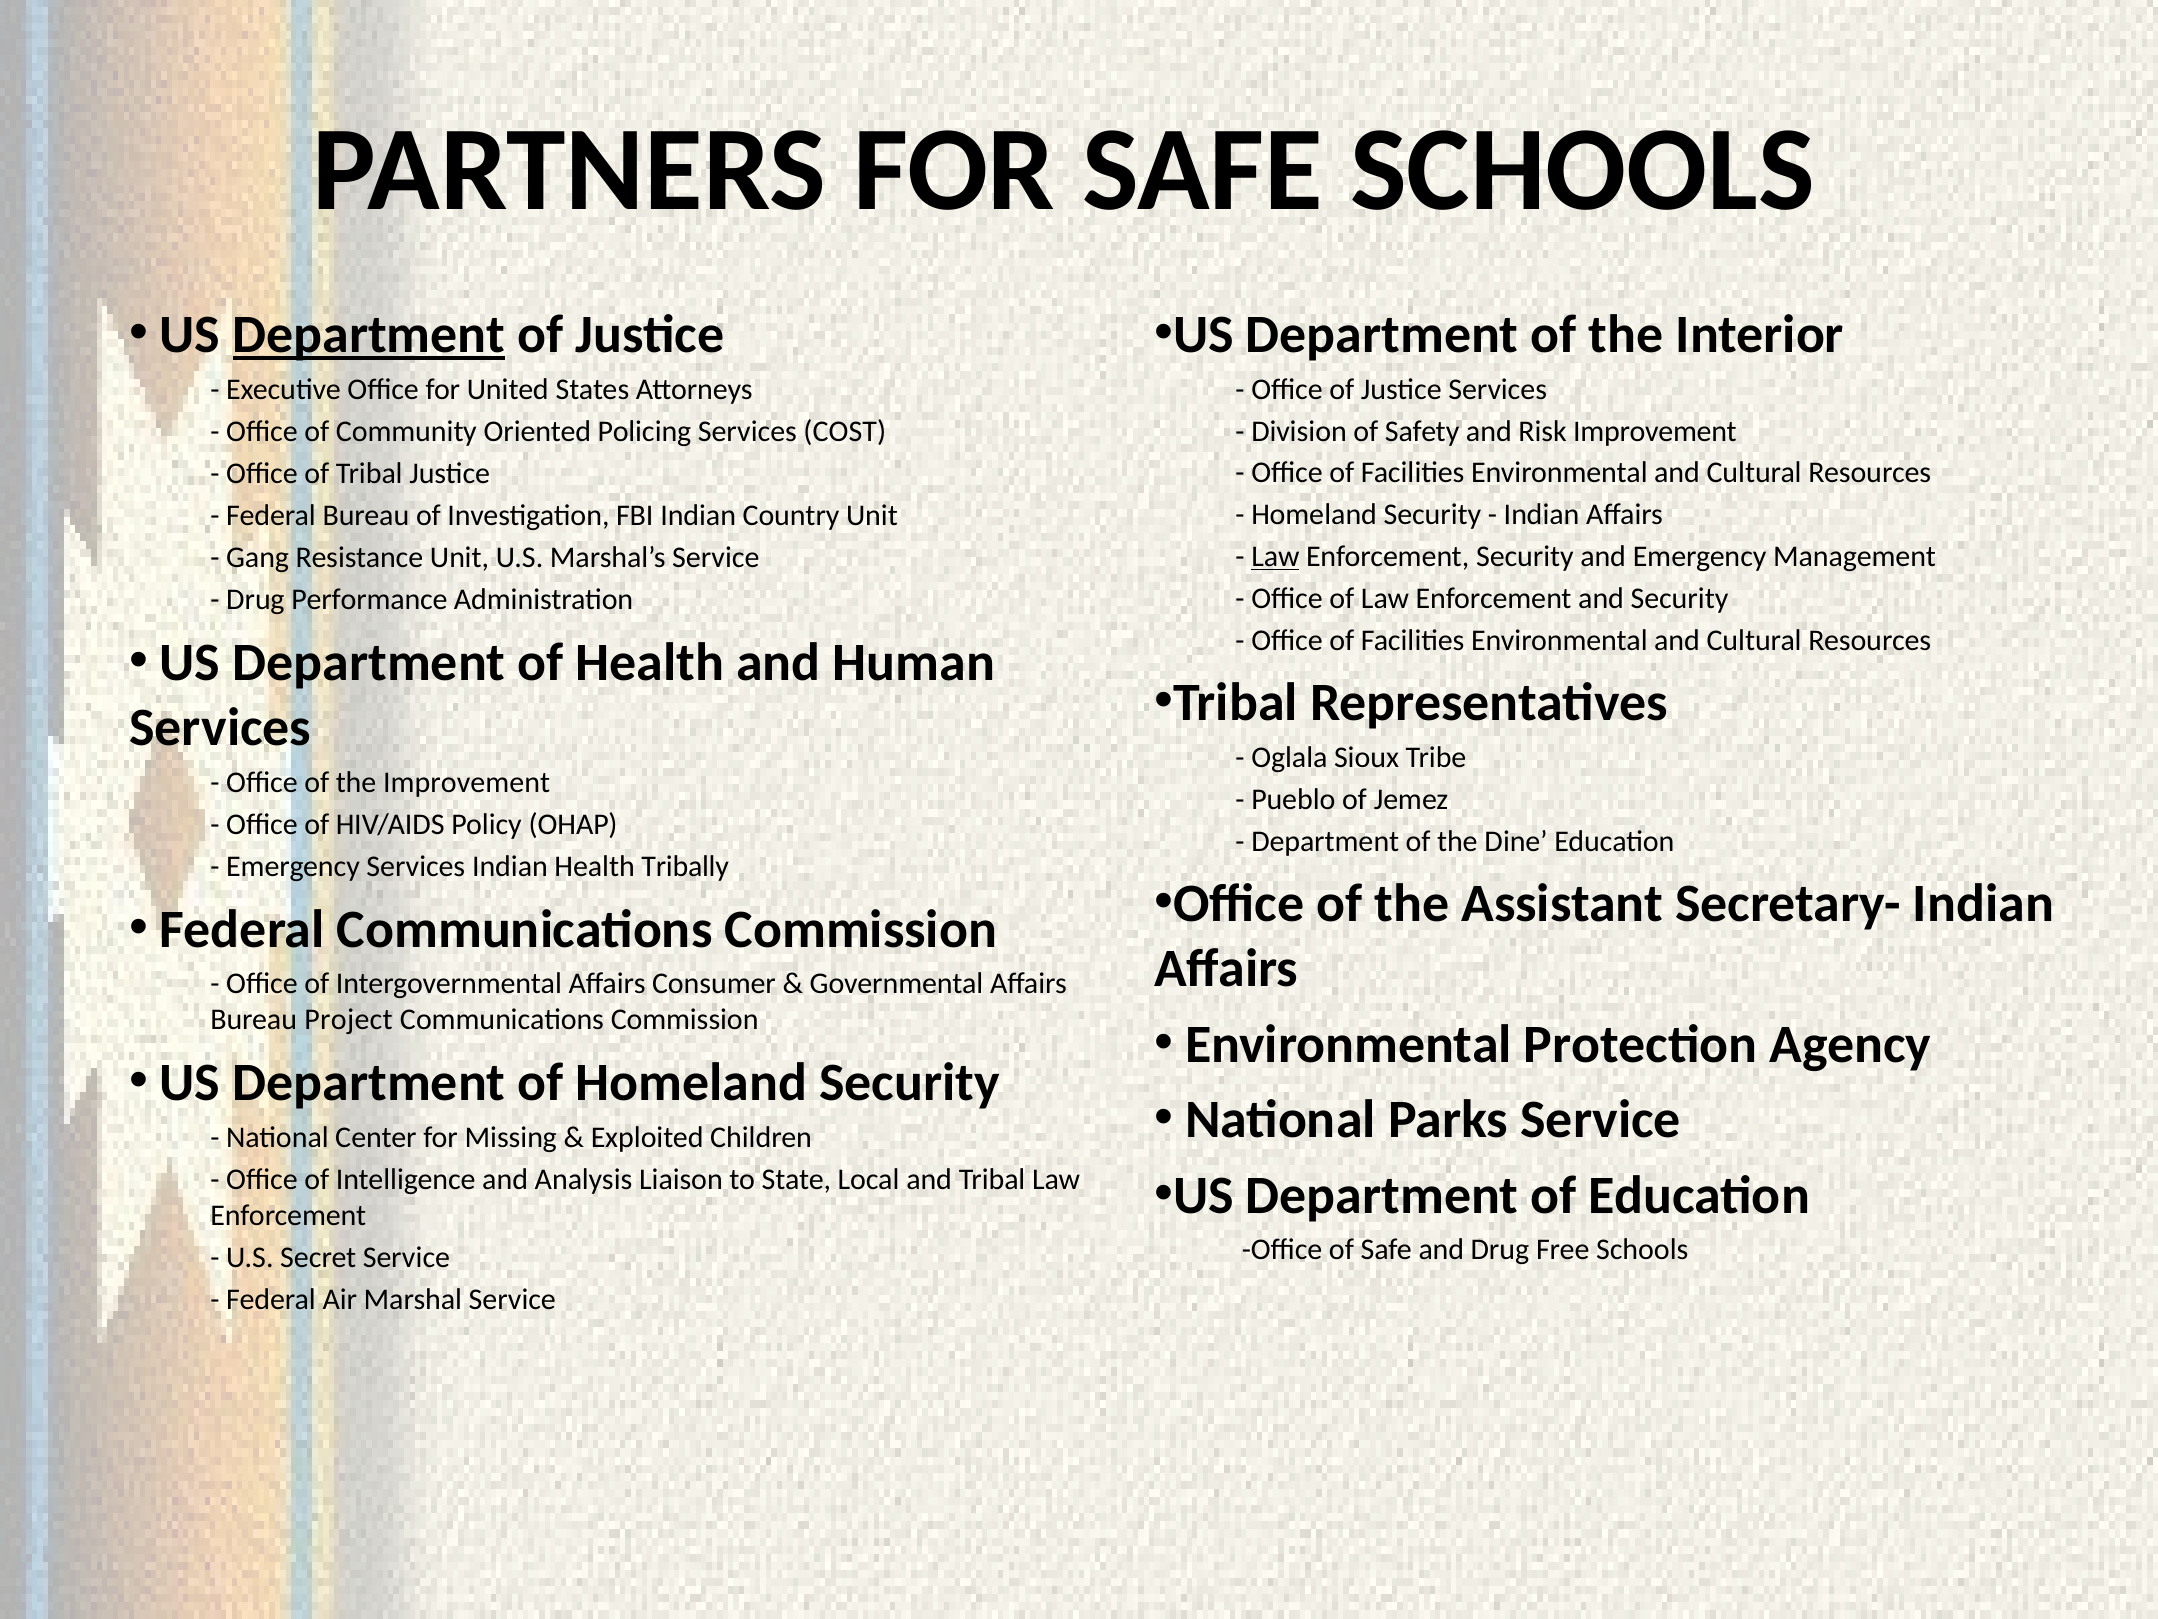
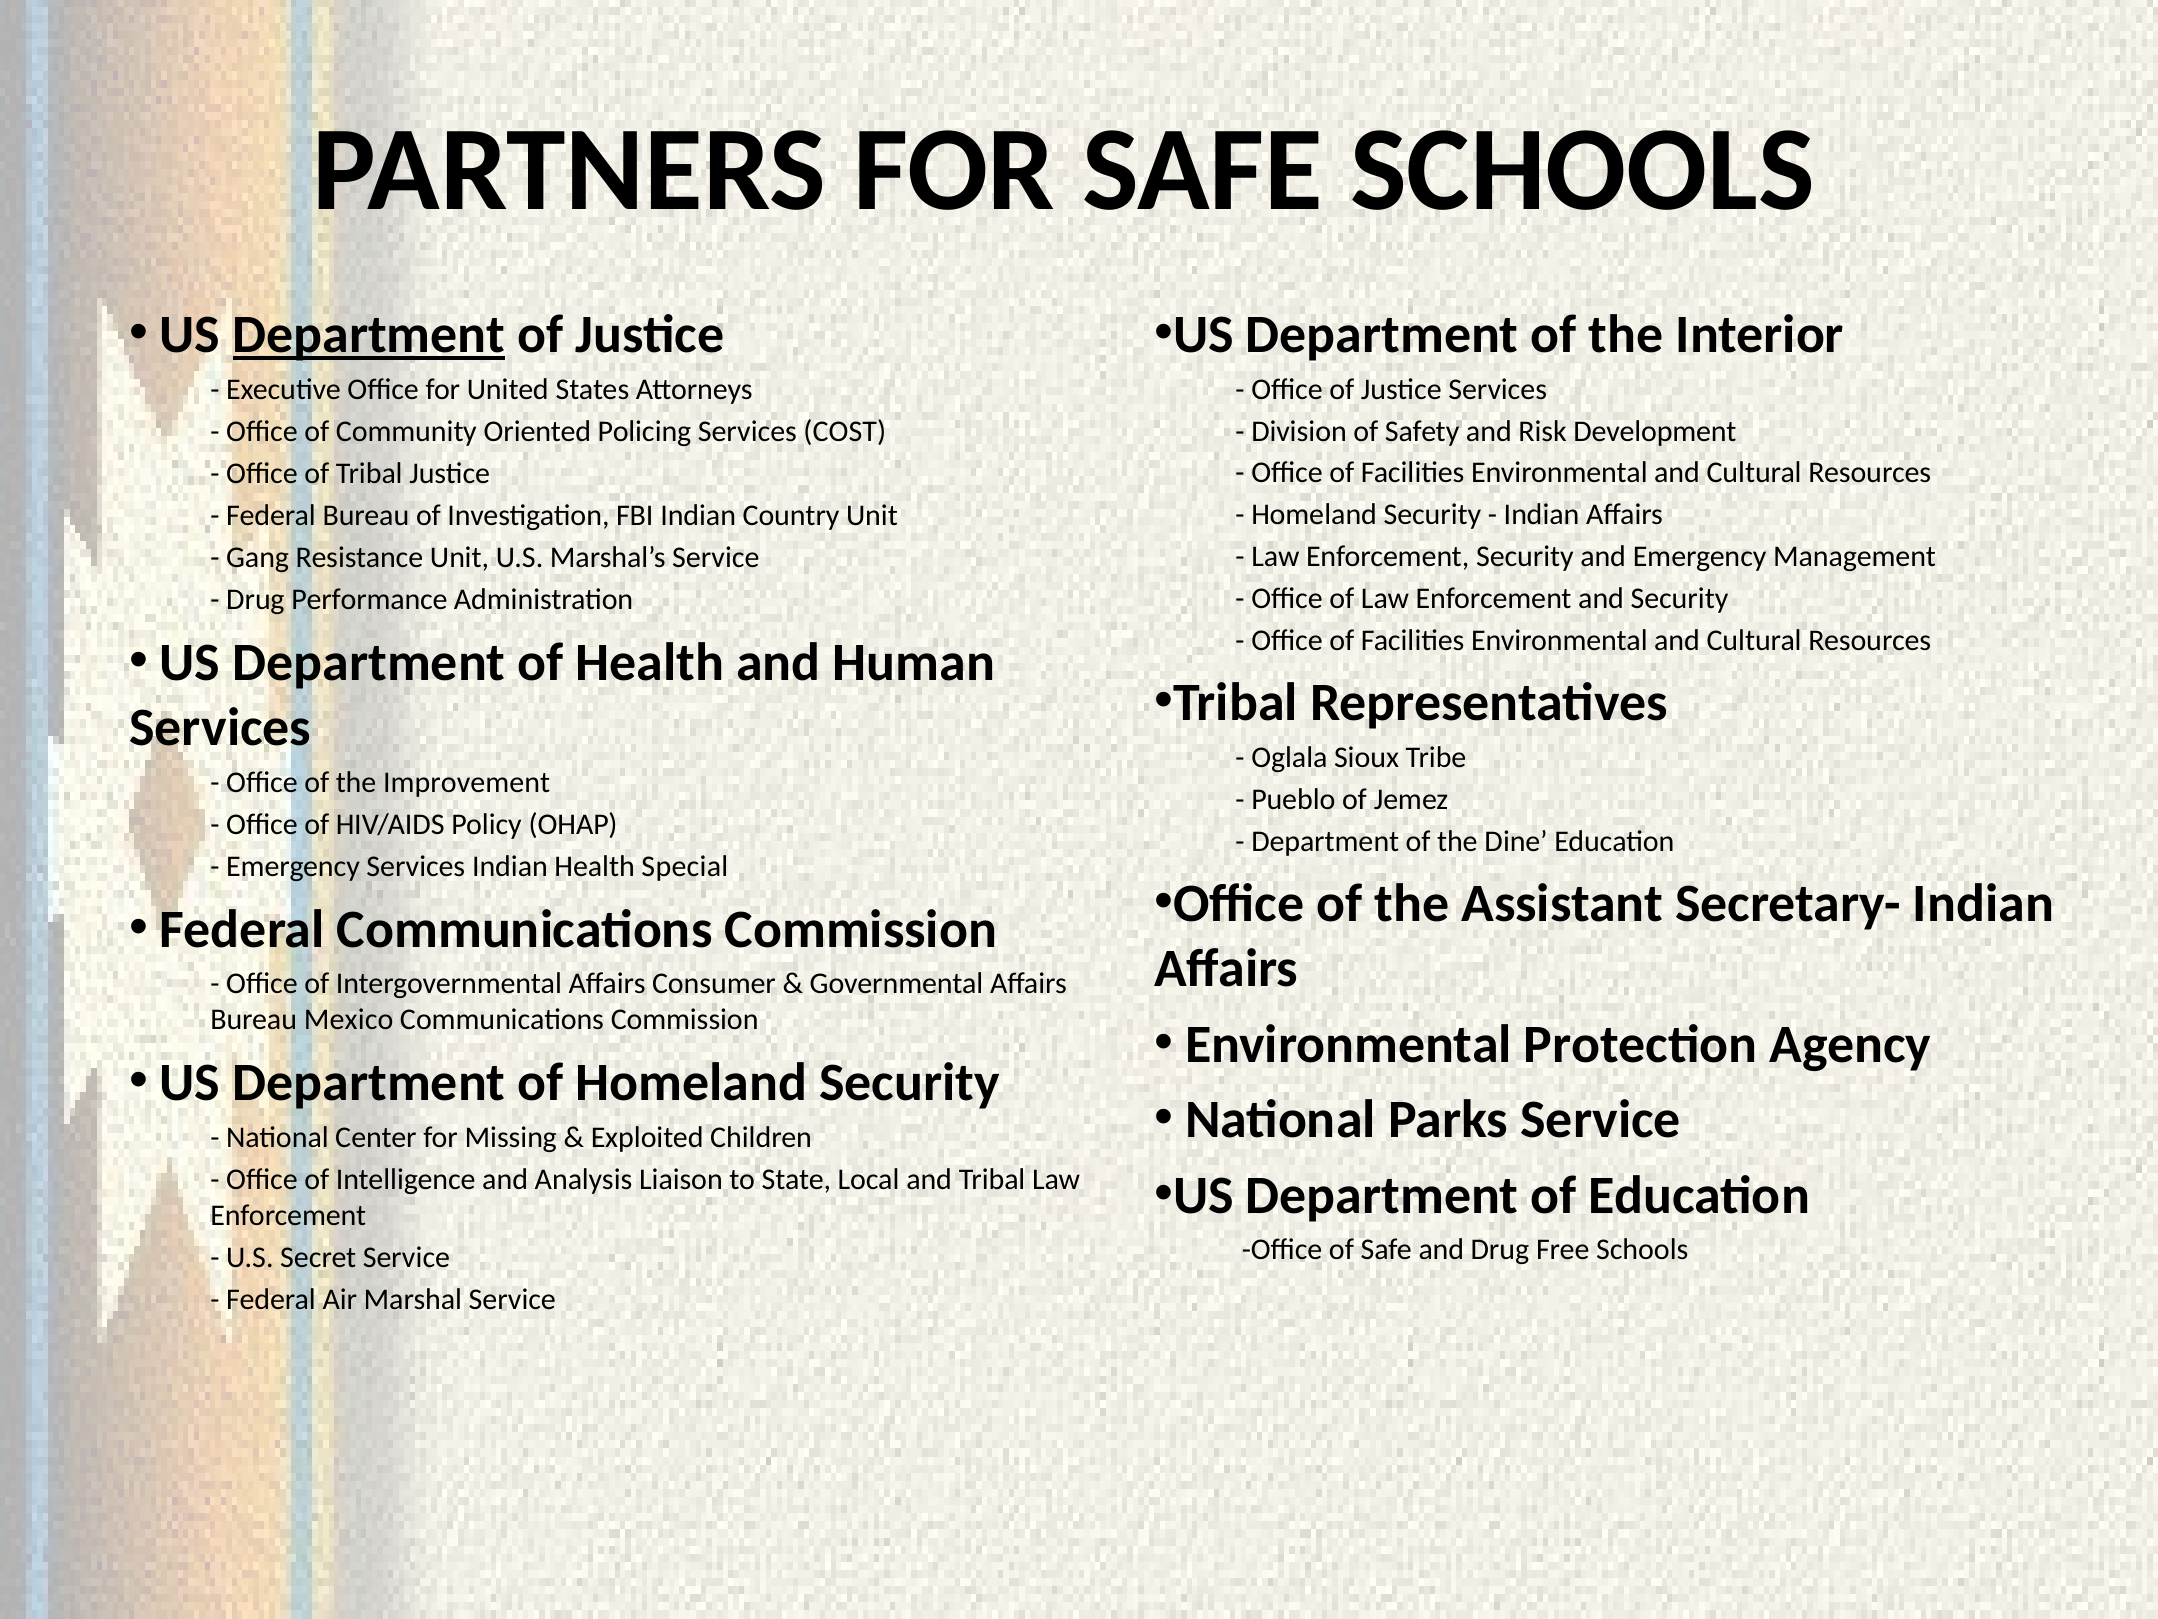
Risk Improvement: Improvement -> Development (1655, 431)
Law underline: present -> none (1275, 556)
Tribally: Tribally -> Special (685, 866)
Project: Project -> Mexico (349, 1020)
